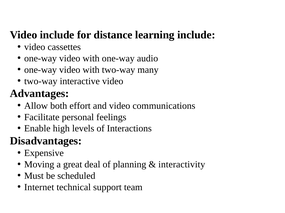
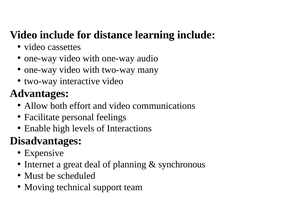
Moving: Moving -> Internet (39, 165)
interactivity: interactivity -> synchronous (182, 165)
Internet: Internet -> Moving (39, 188)
